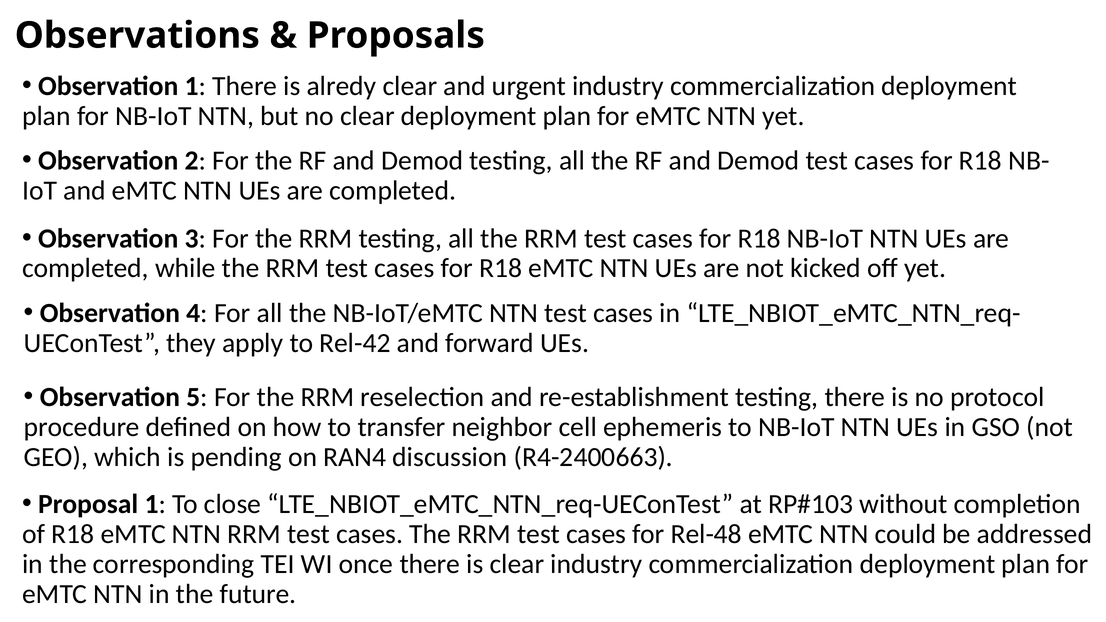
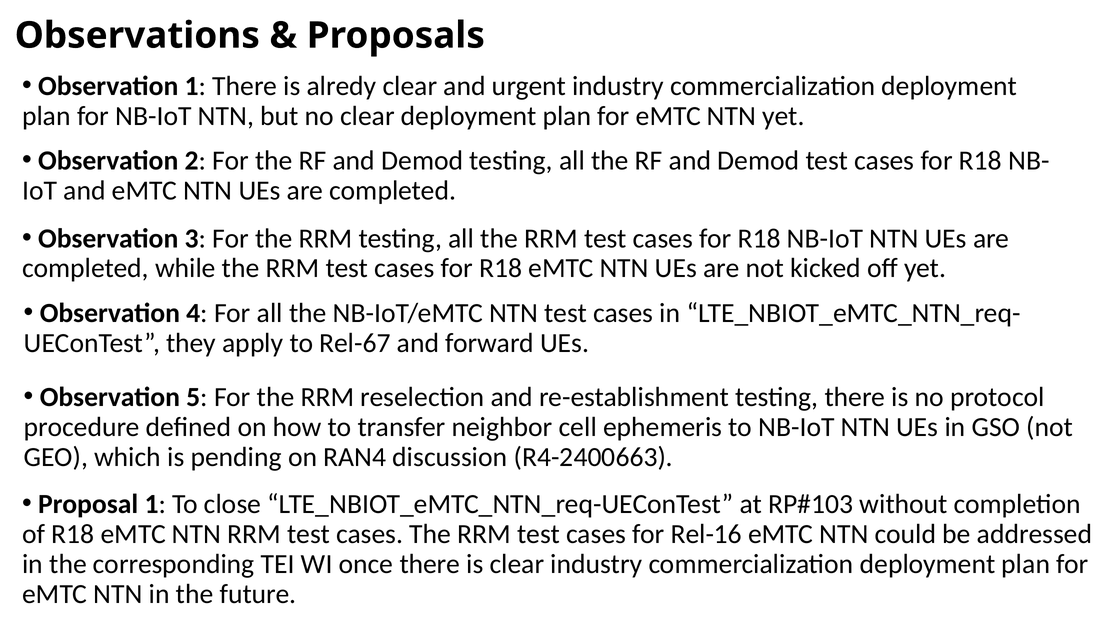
Rel-42: Rel-42 -> Rel-67 (355, 343)
Rel-48: Rel-48 -> Rel-16 (706, 535)
